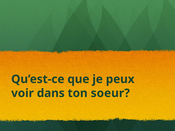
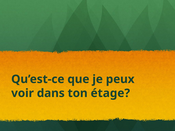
soeur: soeur -> étage (110, 93)
